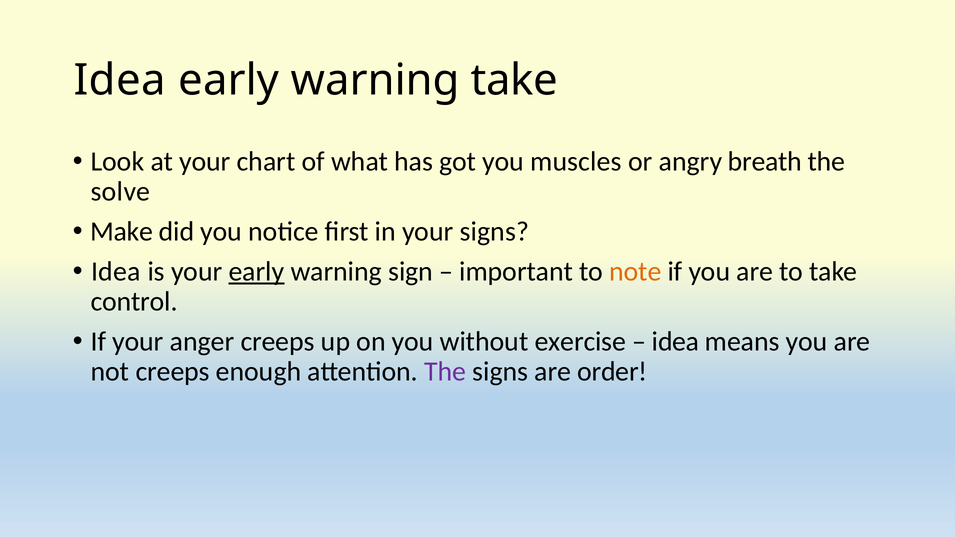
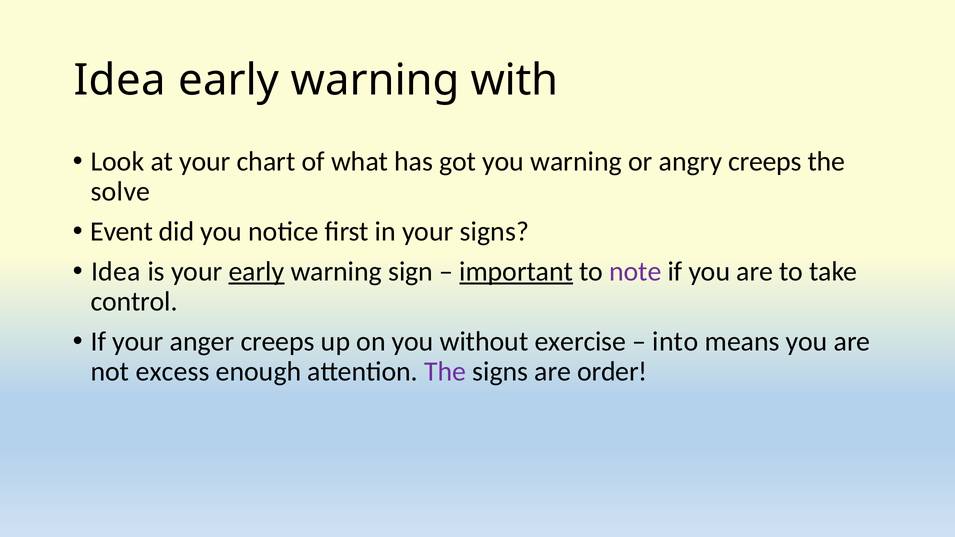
warning take: take -> with (515, 80)
you muscles: muscles -> warning (576, 161)
angry breath: breath -> creeps (765, 161)
Make: Make -> Event (122, 232)
important underline: none -> present (516, 272)
note colour: orange -> purple (635, 272)
idea: idea -> into (675, 342)
not creeps: creeps -> excess (173, 372)
